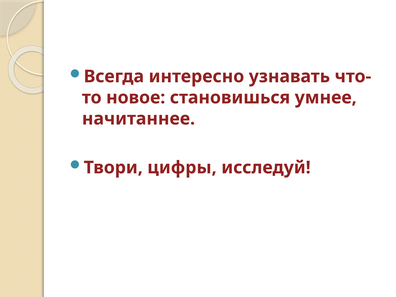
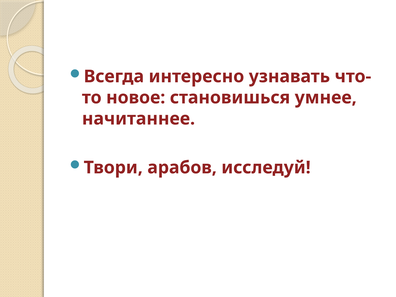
цифры: цифры -> арабов (182, 168)
